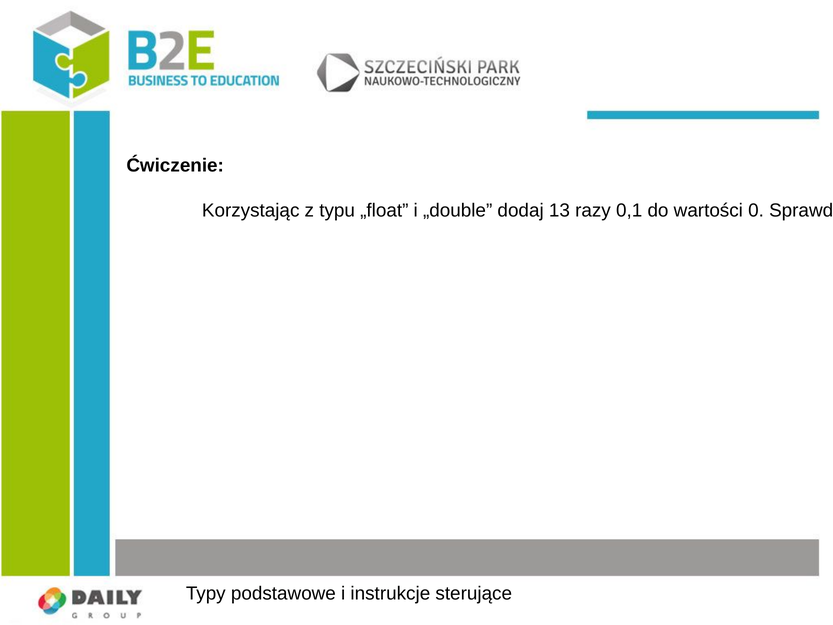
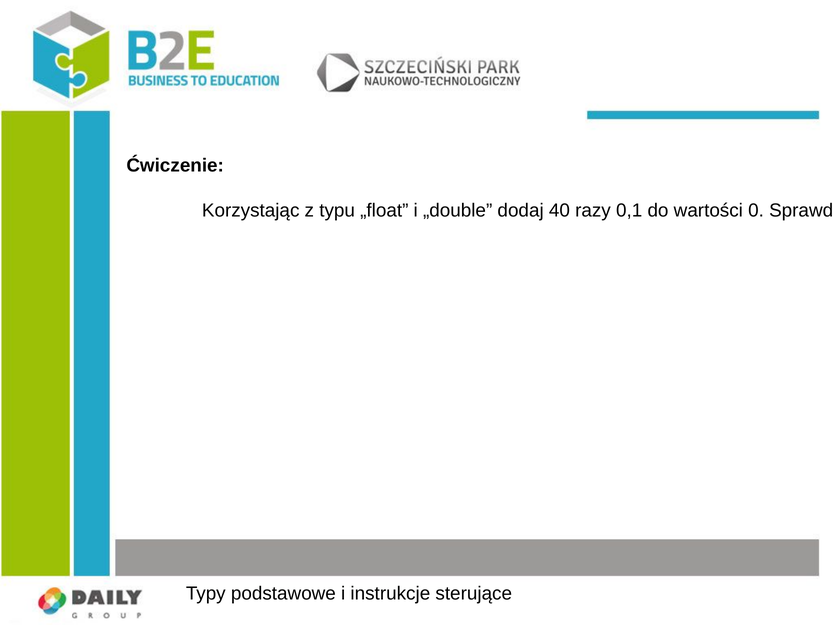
13: 13 -> 40 (559, 211)
